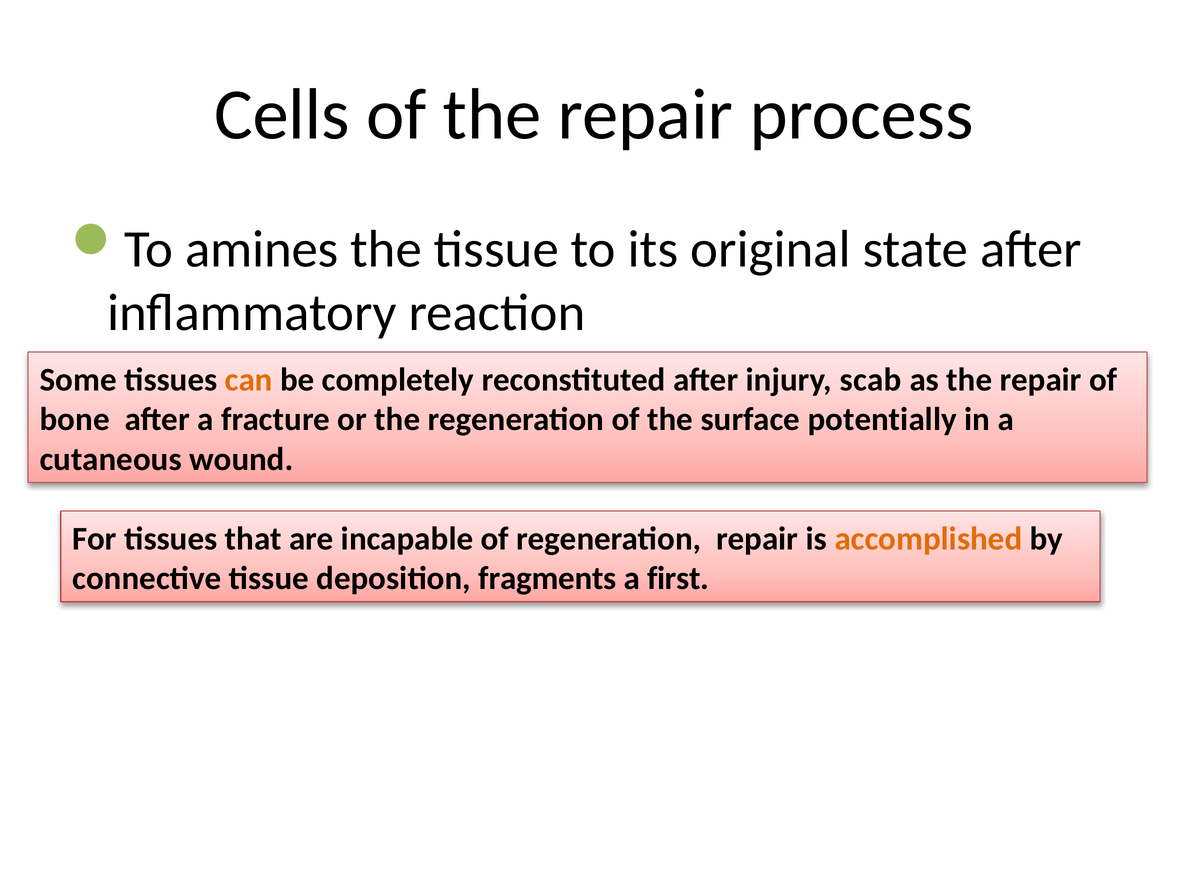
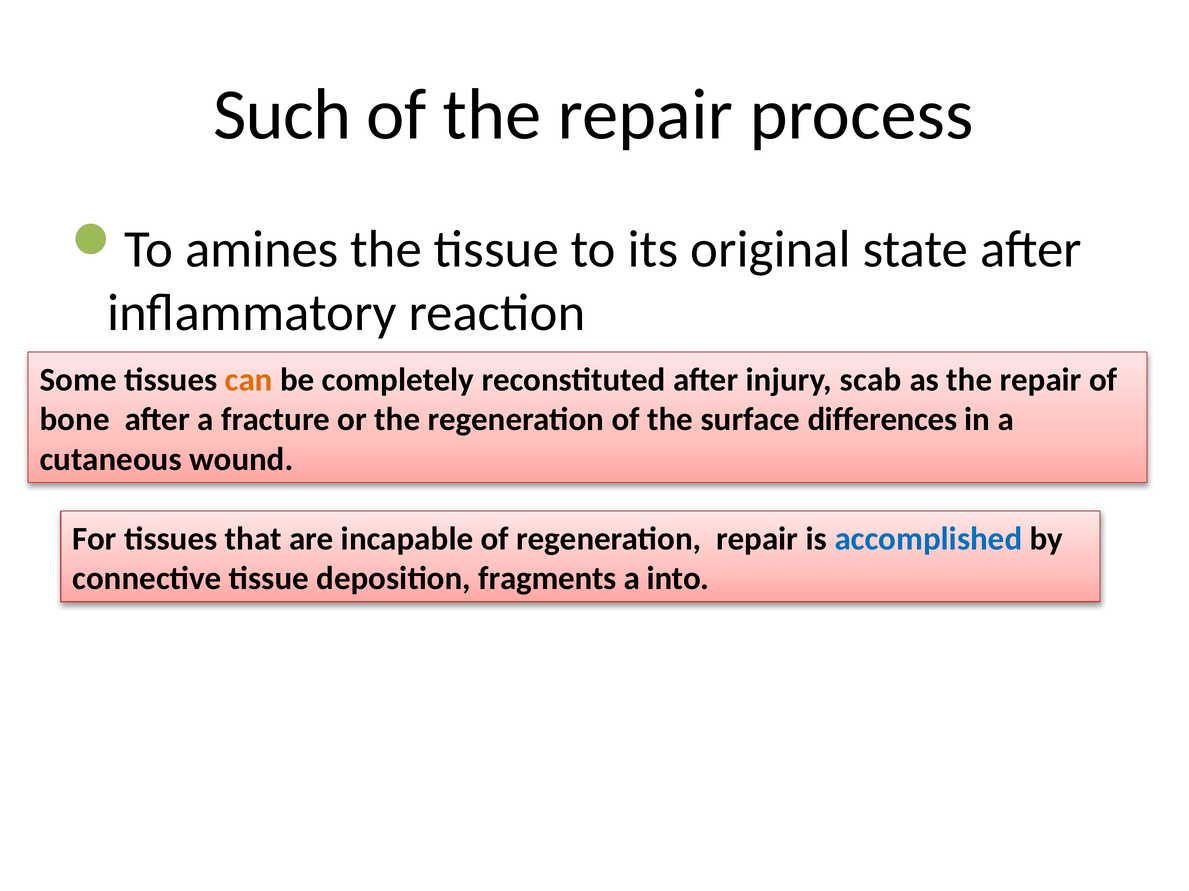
Cells: Cells -> Such (282, 115)
potentially: potentially -> differences (882, 420)
accomplished colour: orange -> blue (928, 539)
first: first -> into (678, 579)
